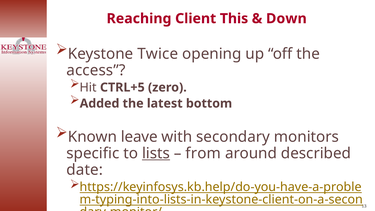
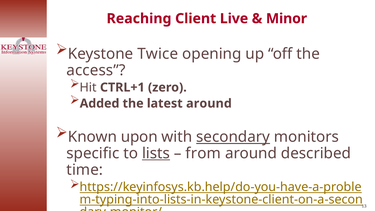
This: This -> Live (234, 19)
Down: Down -> Minor (287, 19)
CTRL+5: CTRL+5 -> CTRL+1 (122, 87)
latest bottom: bottom -> around (209, 103)
leave: leave -> upon (139, 137)
secondary underline: none -> present (233, 137)
date: date -> time (85, 170)
